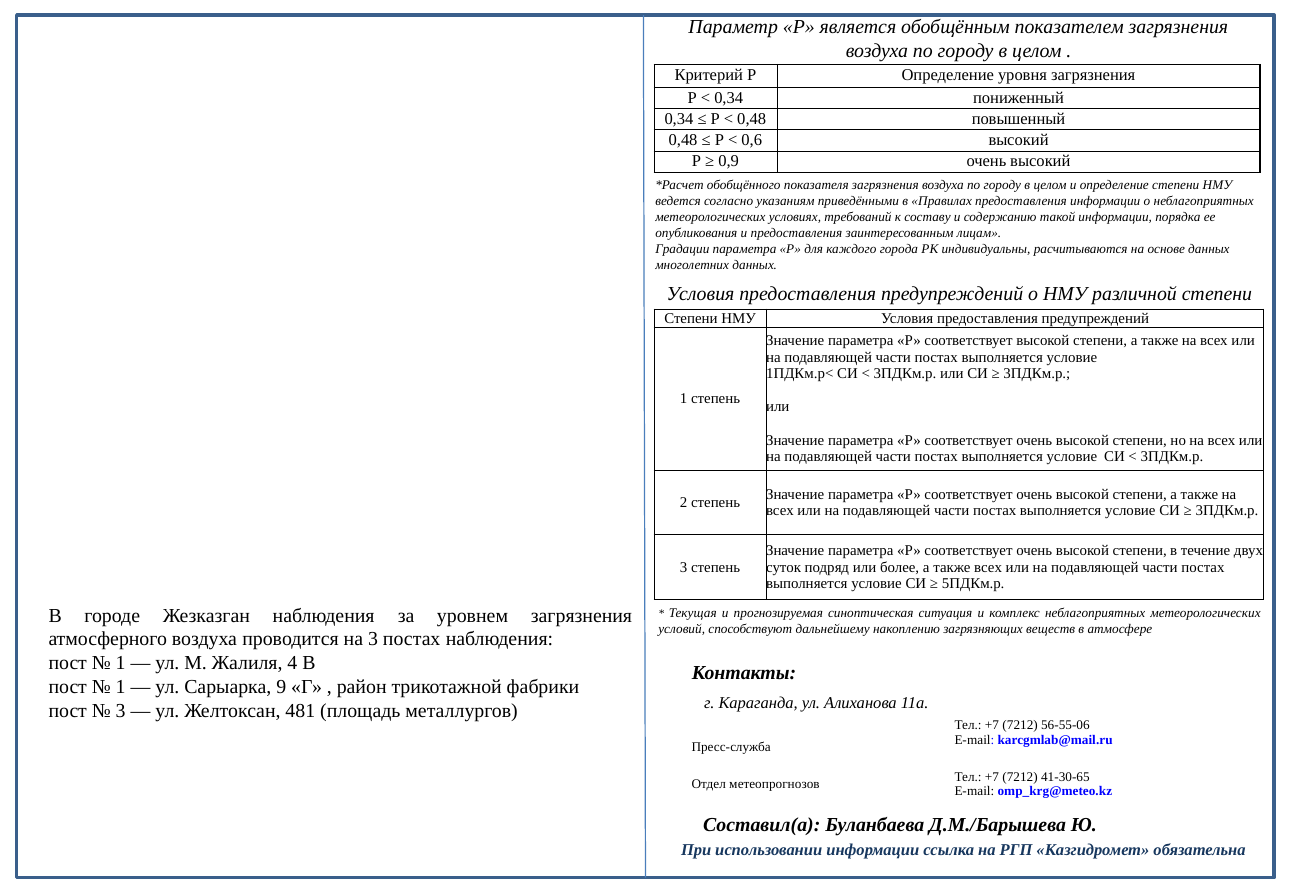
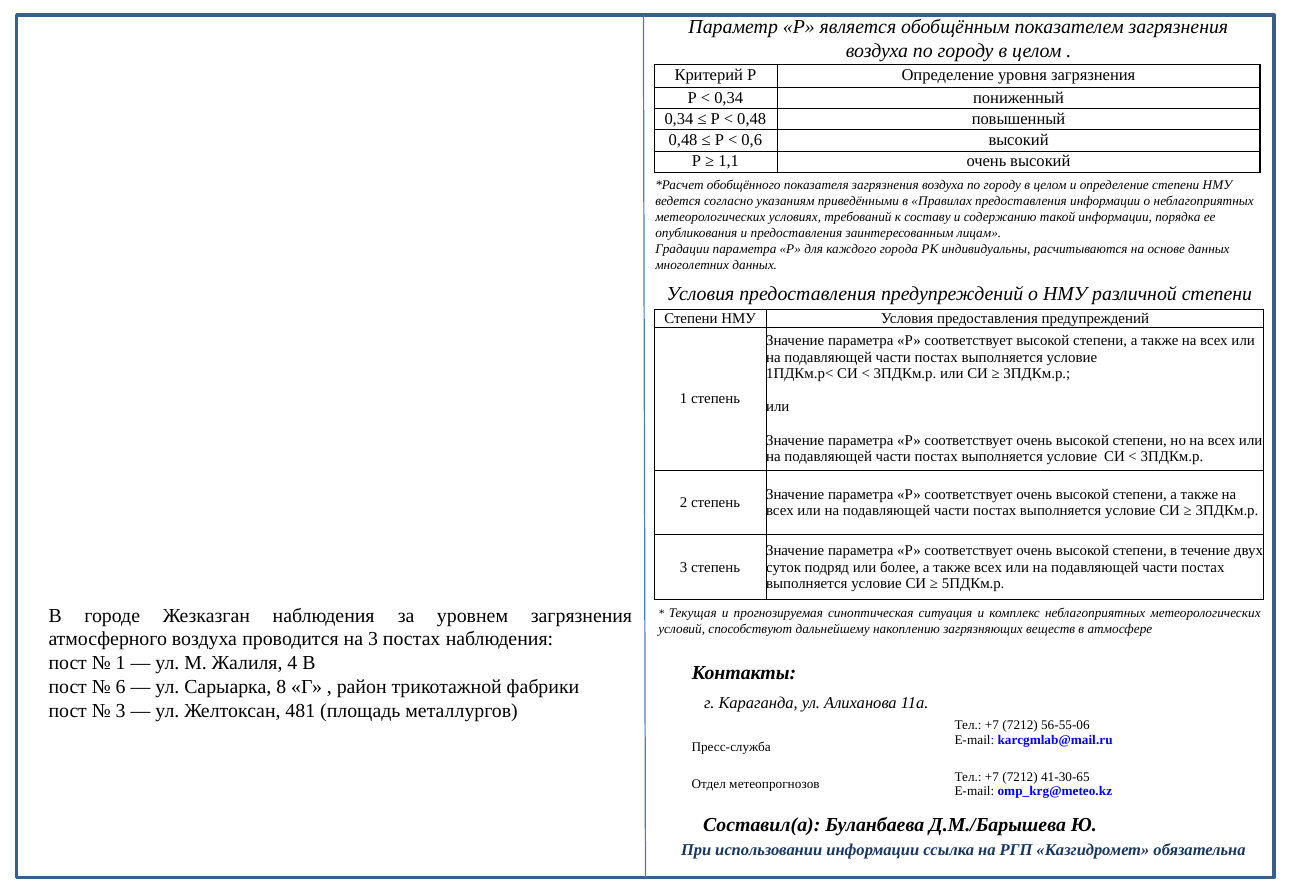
0,9: 0,9 -> 1,1 (729, 162)
1: 1 -> 6 (121, 688)
9: 9 -> 8 (281, 688)
